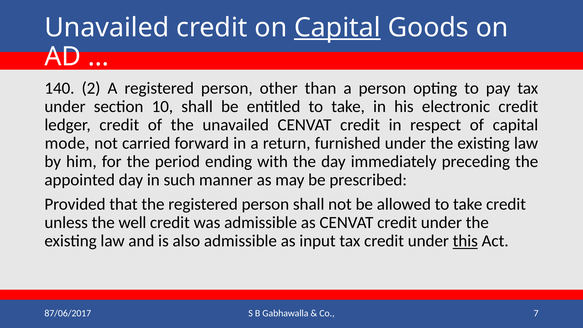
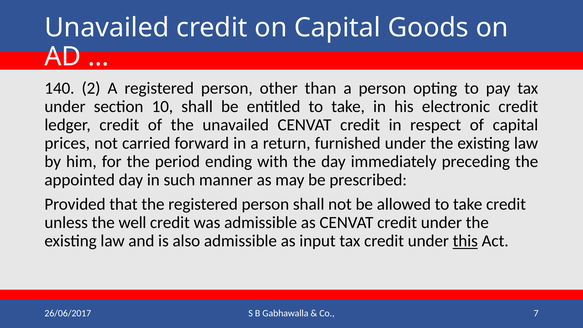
Capital underline: present -> none (337, 28)
mode: mode -> prices (67, 143)
87/06/2017: 87/06/2017 -> 26/06/2017 (68, 313)
